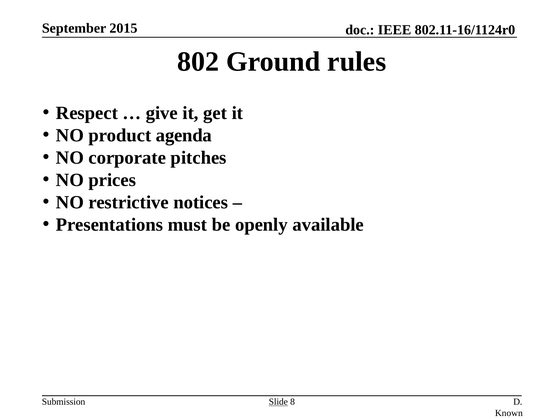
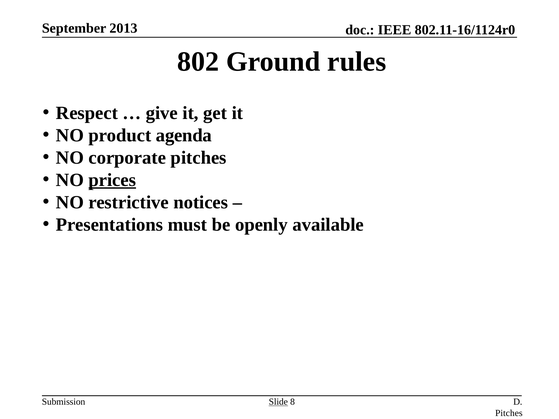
2015: 2015 -> 2013 (123, 28)
prices underline: none -> present (112, 180)
Known: Known -> Pitches (509, 413)
